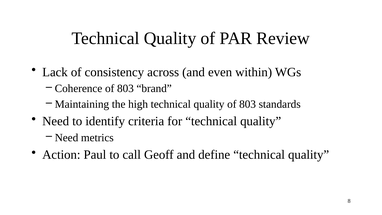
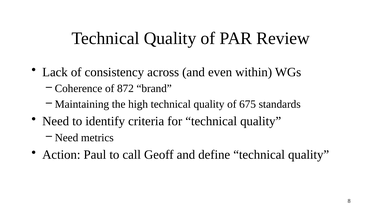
Coherence of 803: 803 -> 872 (125, 88)
quality of 803: 803 -> 675 (248, 104)
